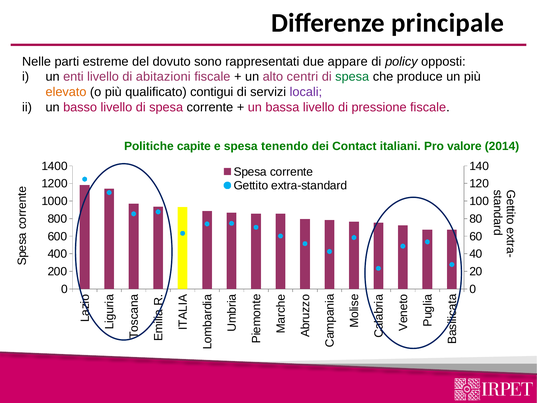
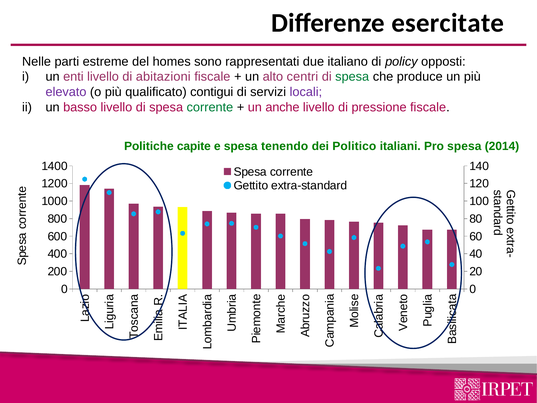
principale: principale -> esercitate (448, 23)
dovuto: dovuto -> homes (172, 61)
appare: appare -> italiano (348, 61)
elevato colour: orange -> purple (66, 92)
corrente colour: black -> green (210, 107)
bassa: bassa -> anche (282, 107)
Contact: Contact -> Politico (354, 146)
Pro valore: valore -> spesa (464, 146)
